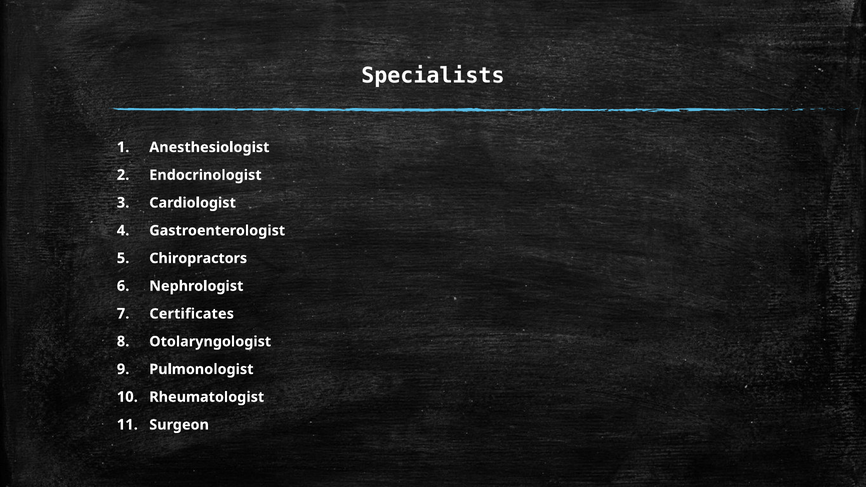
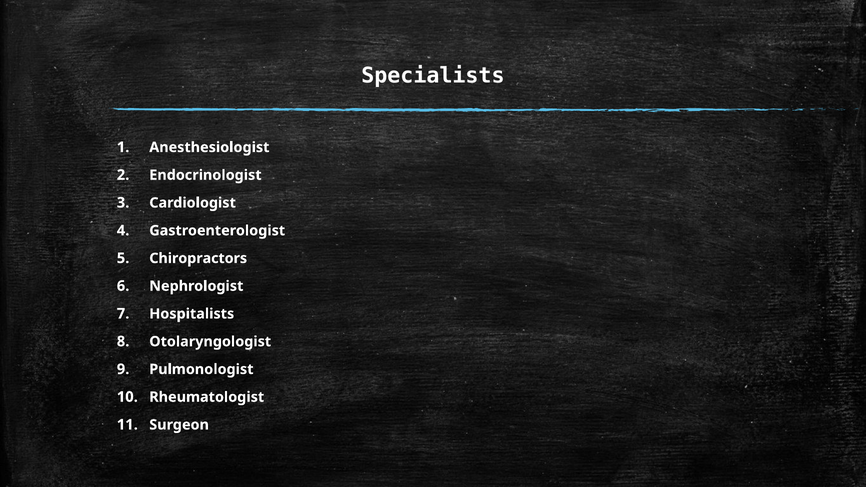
Certificates: Certificates -> Hospitalists (192, 314)
